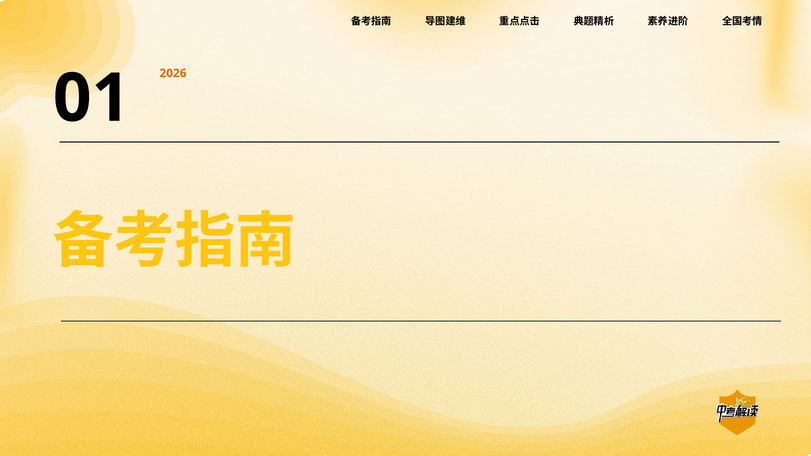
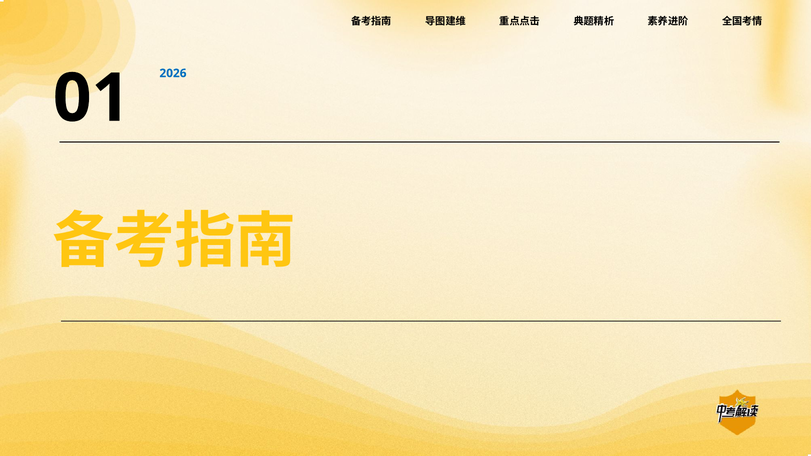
2026 colour: orange -> blue (173, 73)
